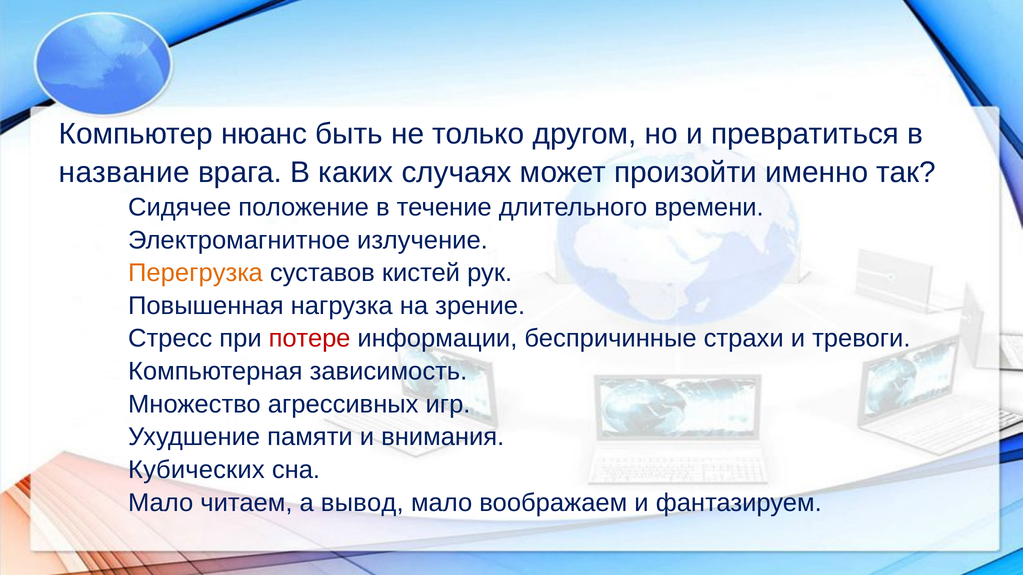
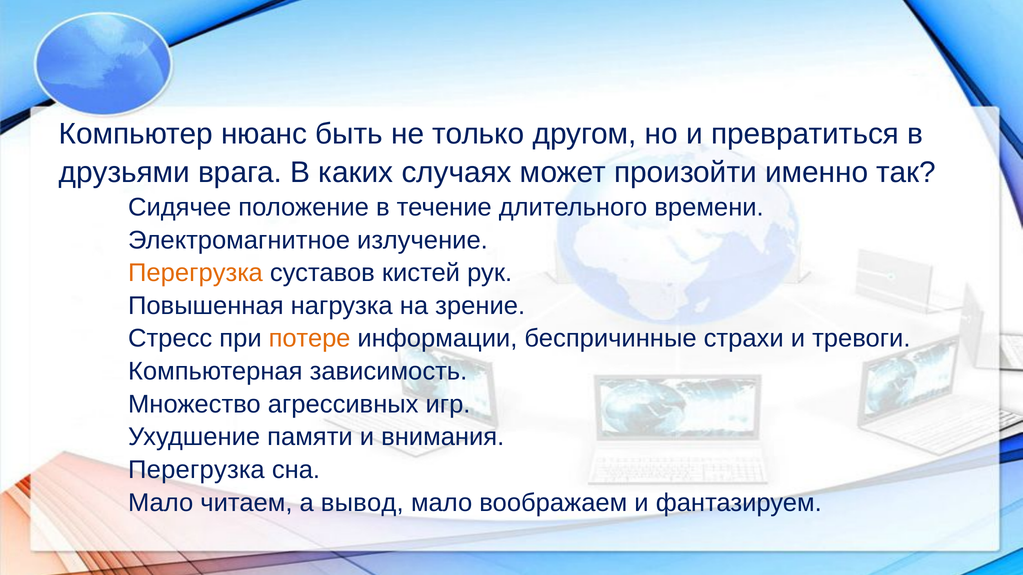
название: название -> друзьями (124, 172)
потере colour: red -> orange (310, 339)
Кубических: Кубических -> Перегрузка (196, 470)
